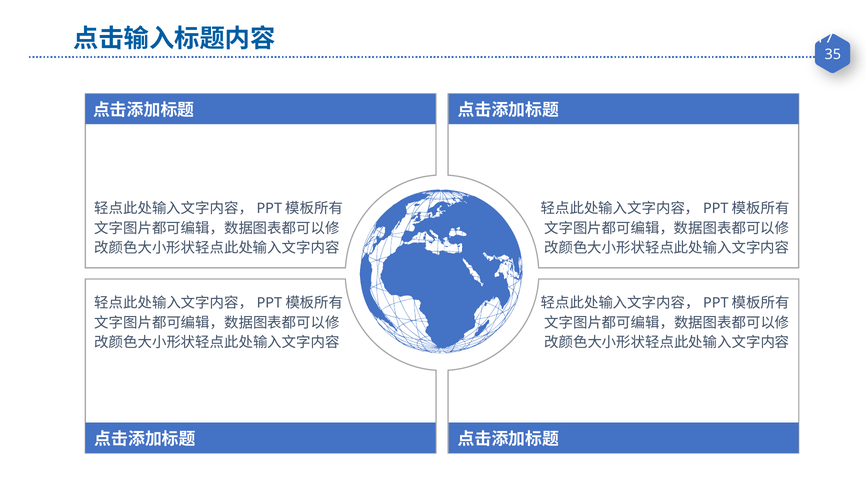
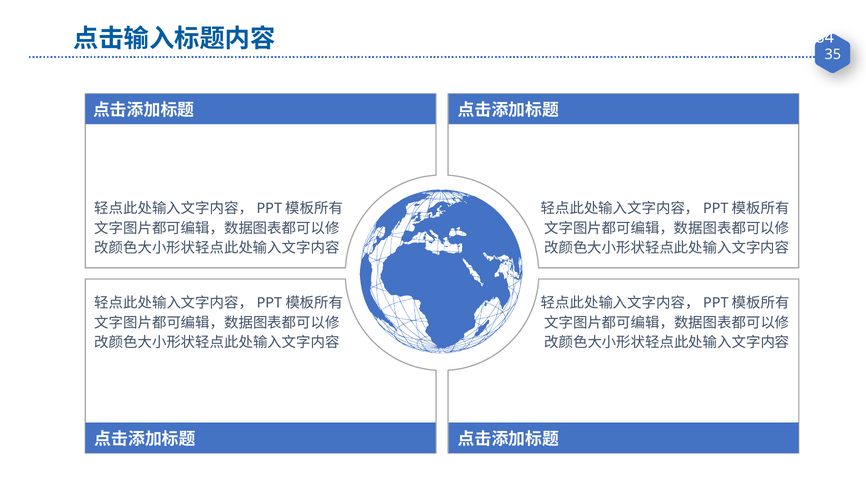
17: 17 -> 84 (825, 38)
